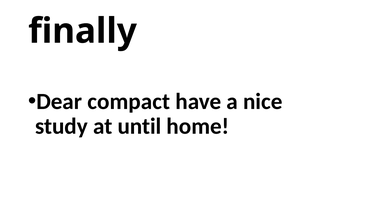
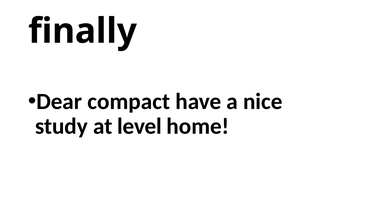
until: until -> level (139, 126)
